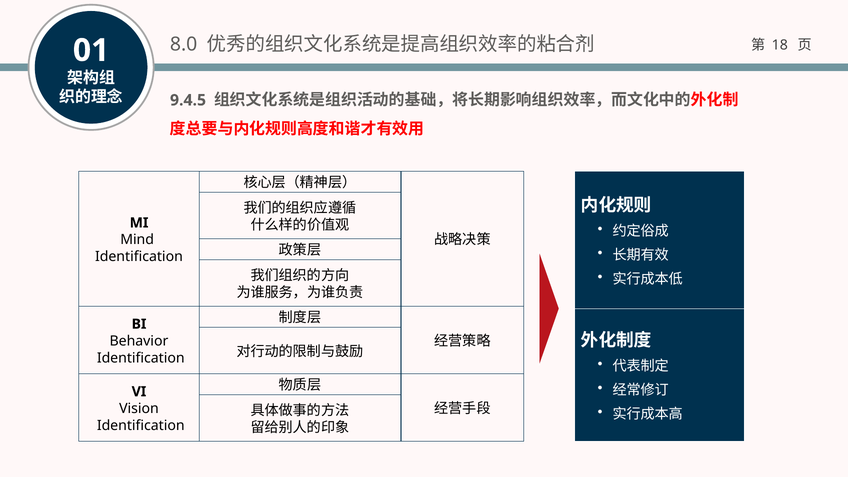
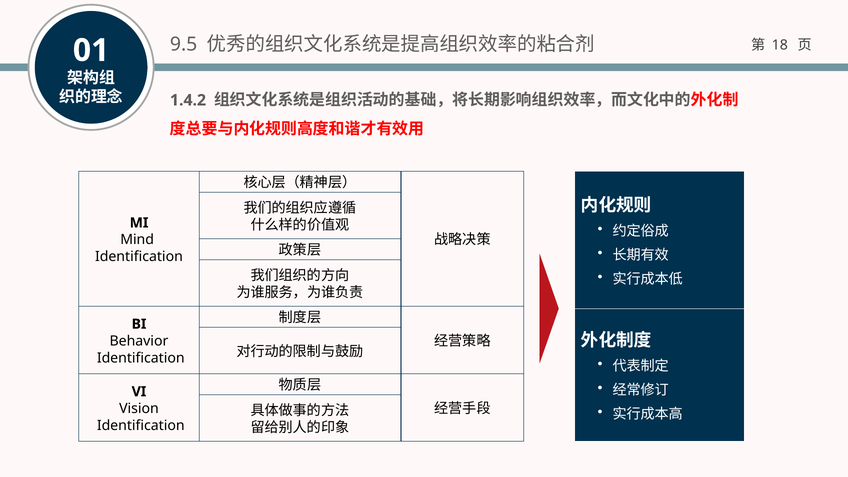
8.0: 8.0 -> 9.5 (184, 44)
9.4.5: 9.4.5 -> 1.4.2 (188, 100)
